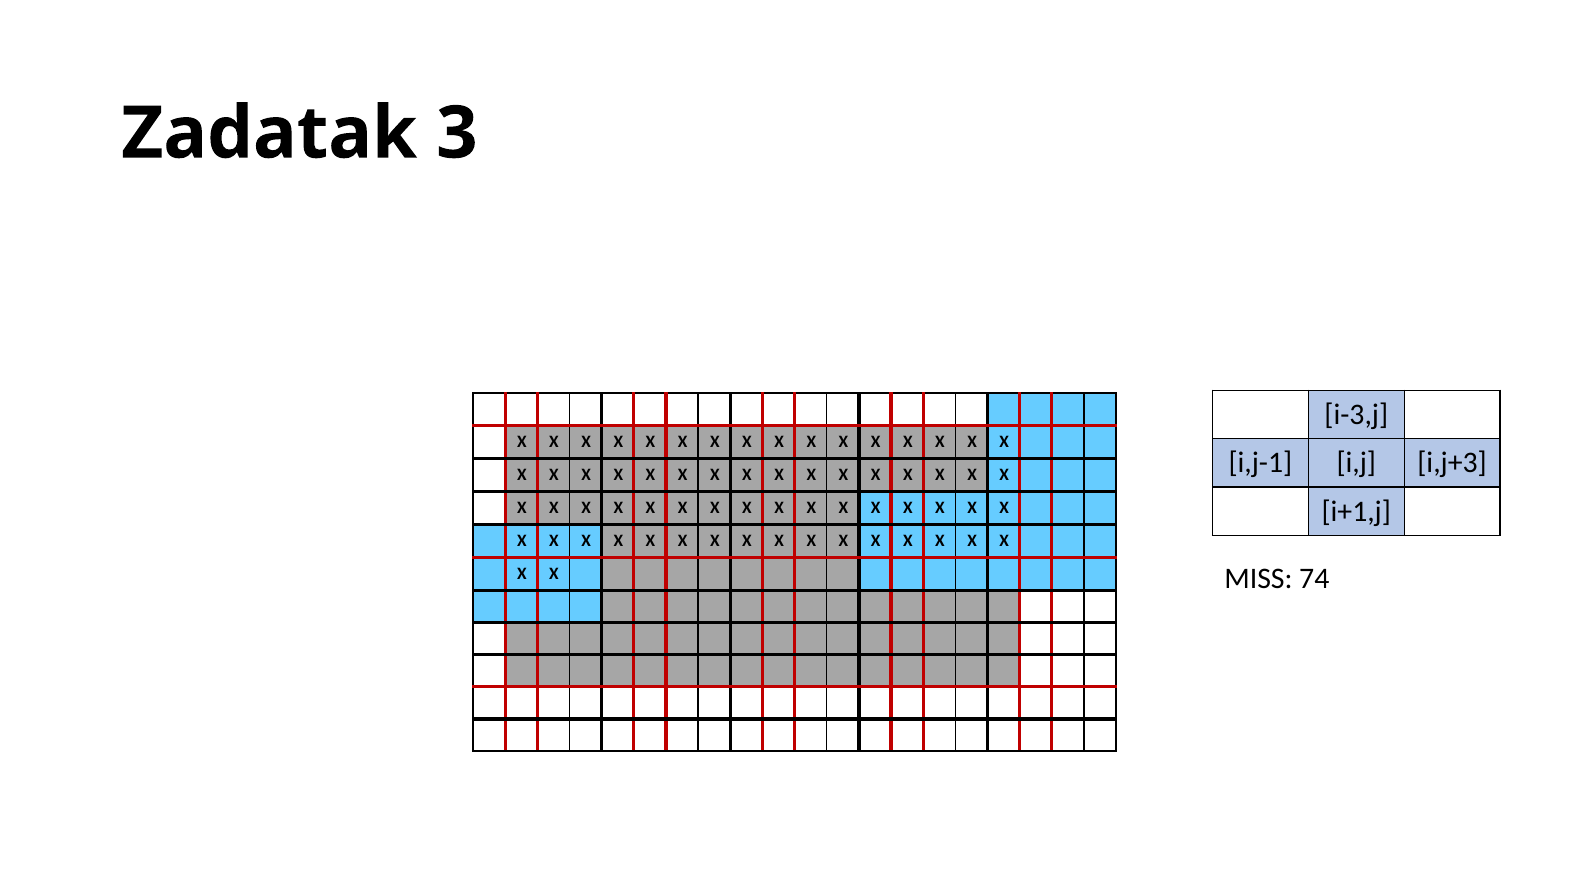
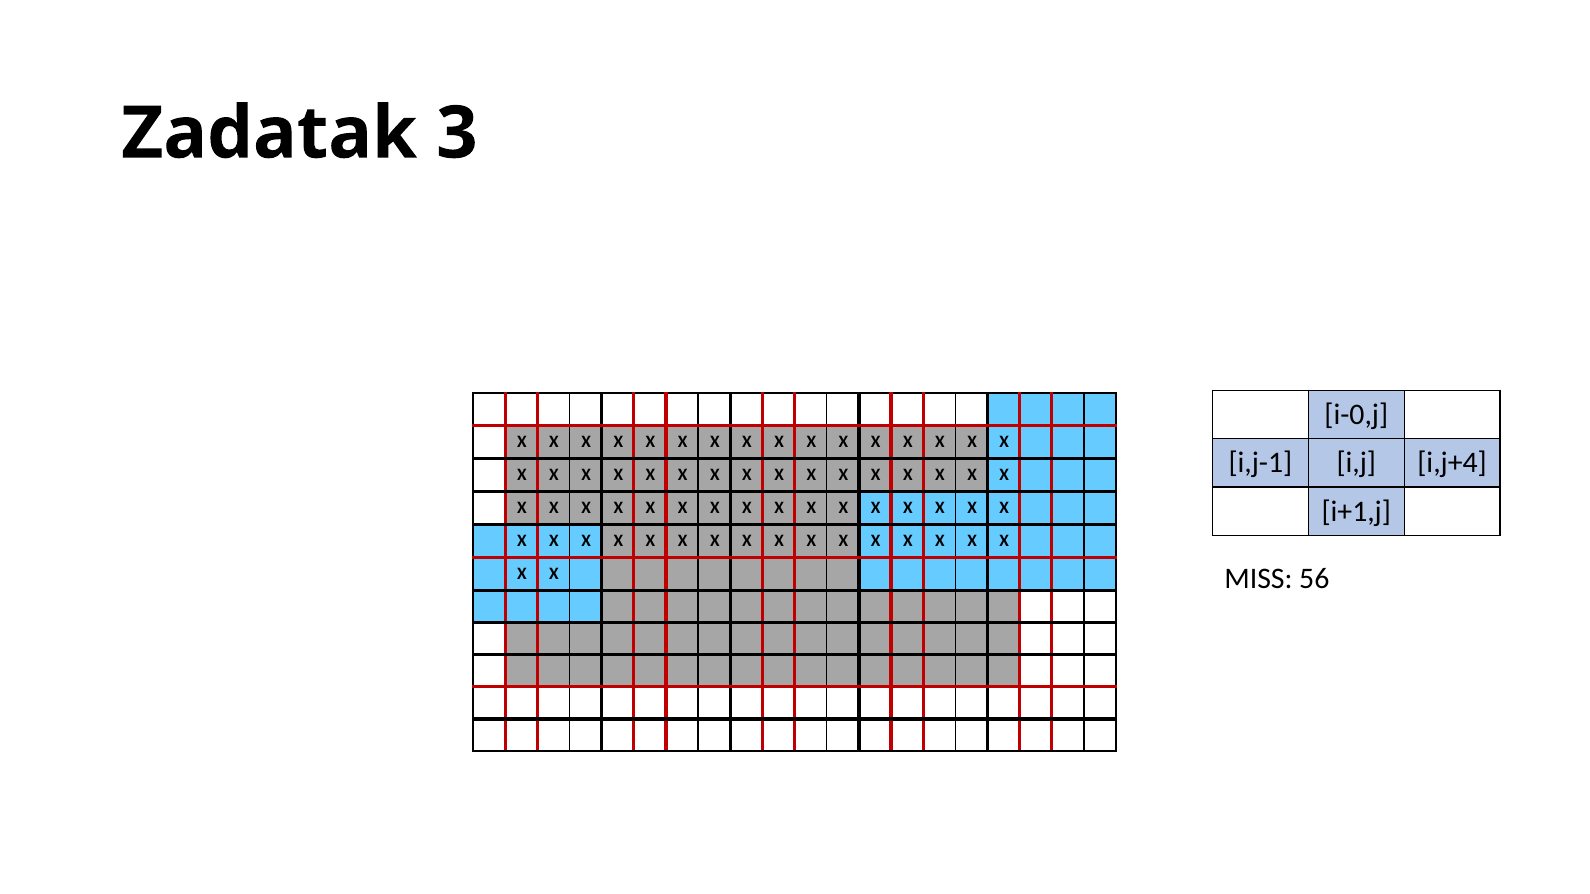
i-3,j: i-3,j -> i-0,j (1356, 415)
i,j+3: i,j+3 -> i,j+4 (1452, 463)
74: 74 -> 56 (1314, 579)
